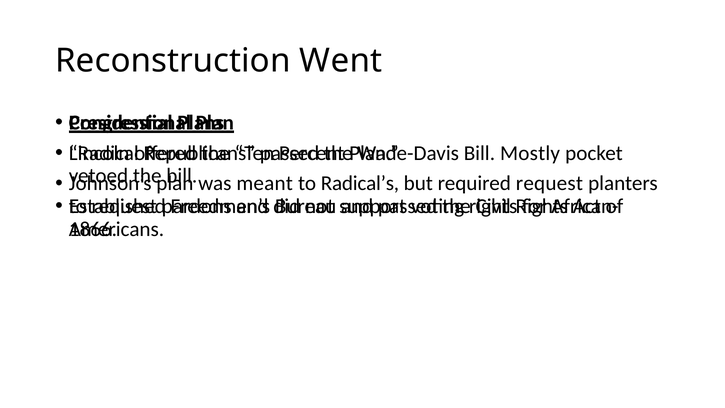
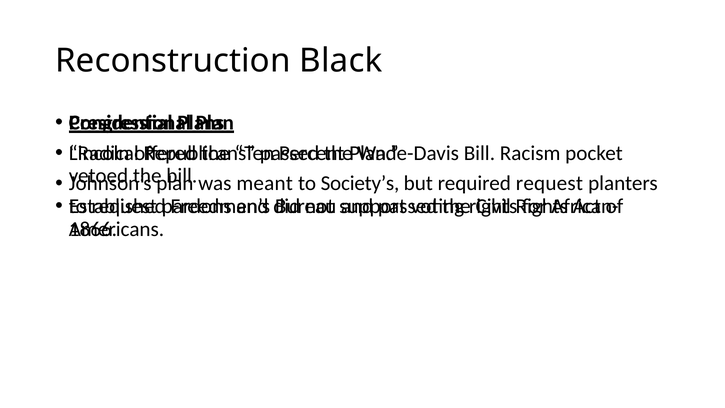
Went: Went -> Black (341, 61)
Mostly: Mostly -> Racism (530, 153)
Radical’s: Radical’s -> Society’s (360, 183)
